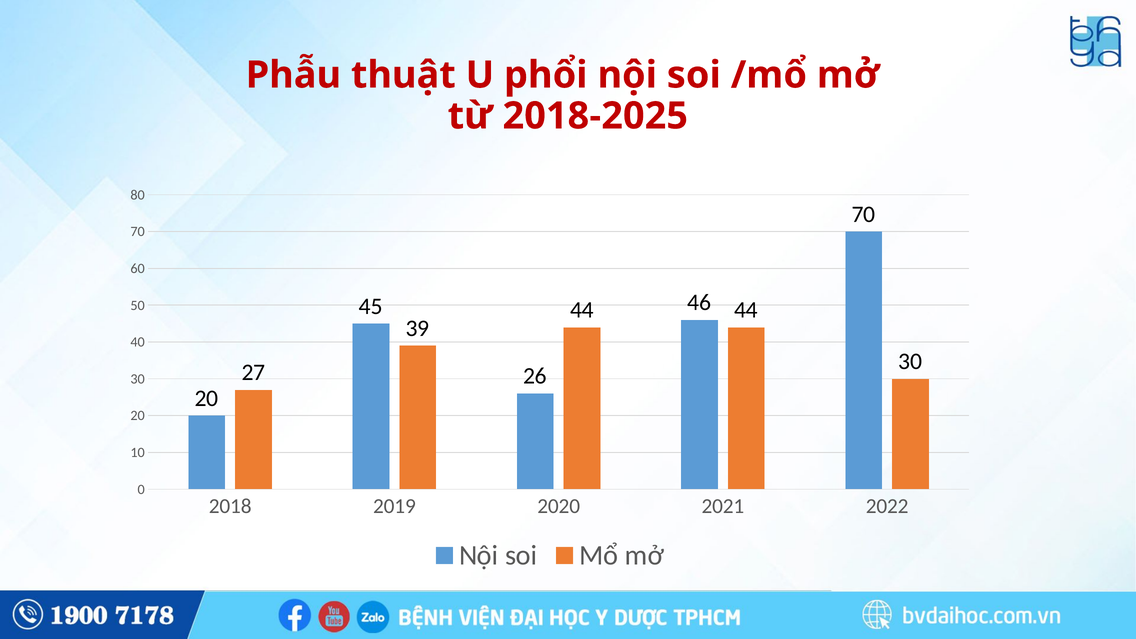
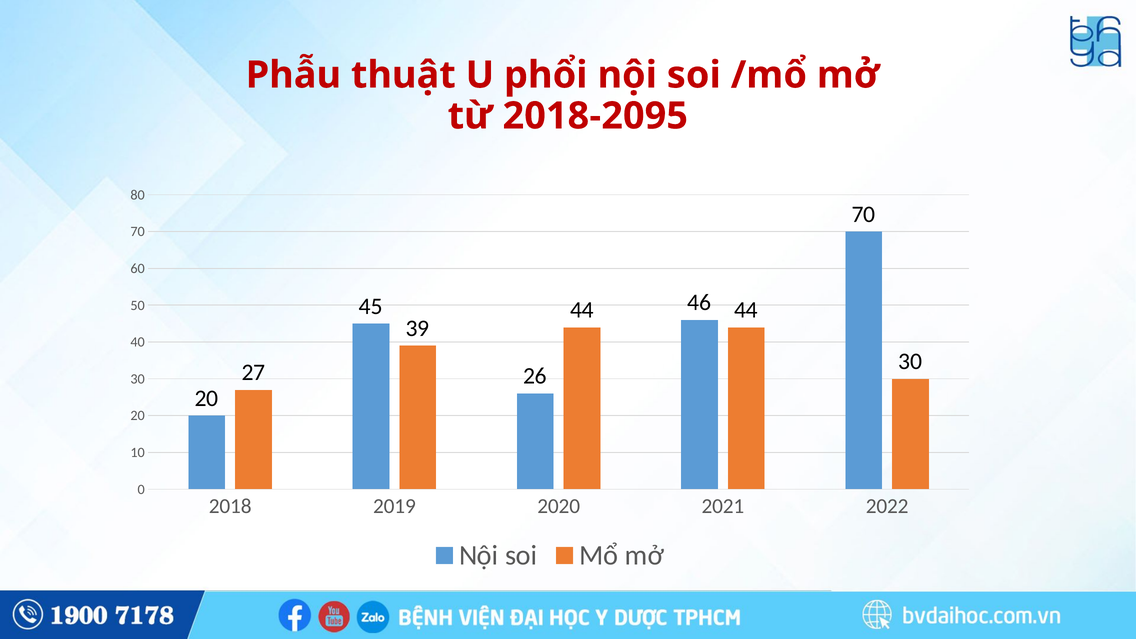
2018-2025: 2018-2025 -> 2018-2095 (595, 116)
